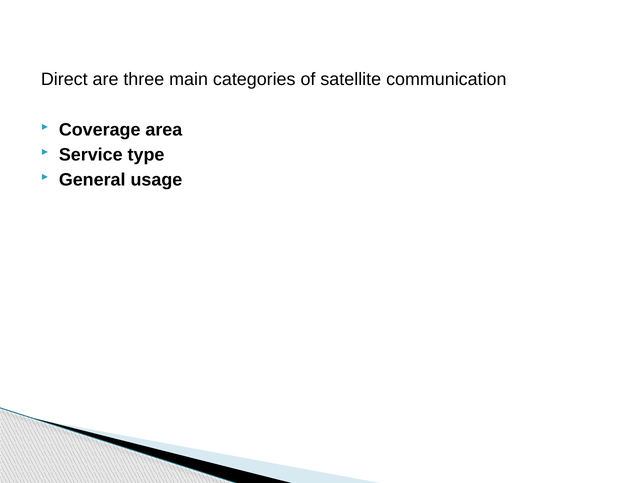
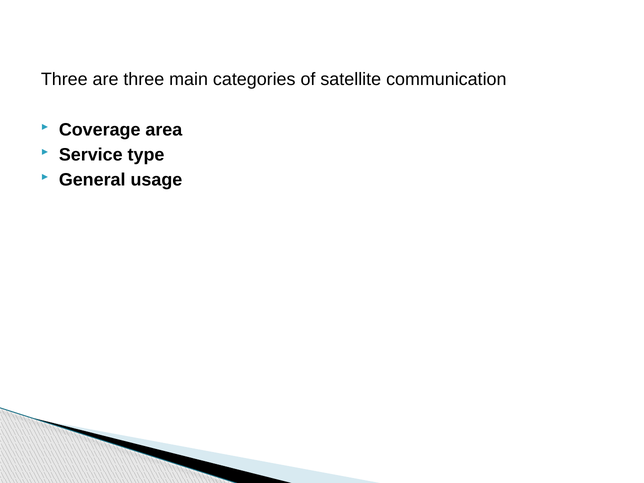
Direct: Direct -> Three (64, 80)
